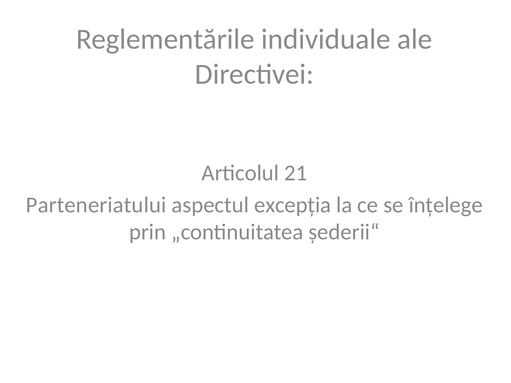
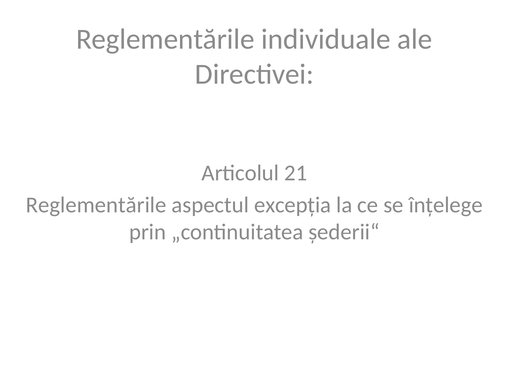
Parteneriatului: Parteneriatului -> Reglementările (96, 205)
